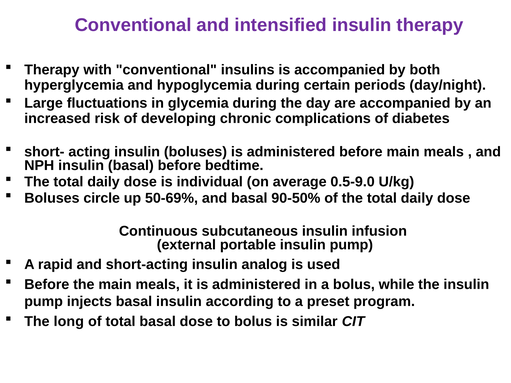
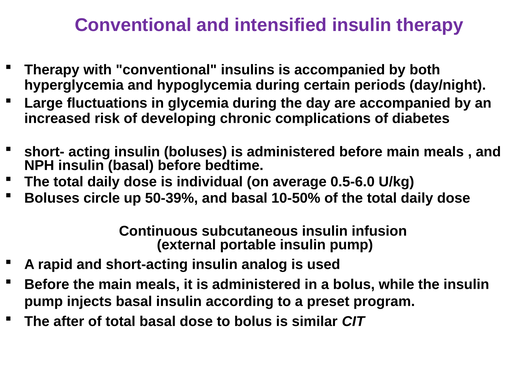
0.5-9.0: 0.5-9.0 -> 0.5-6.0 (353, 182)
50-69%: 50-69% -> 50-39% (171, 198)
90-50%: 90-50% -> 10-50% (296, 198)
long: long -> after (69, 322)
